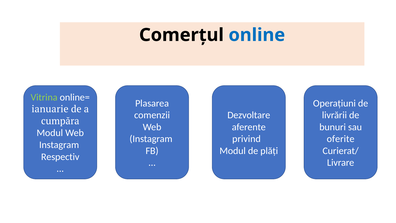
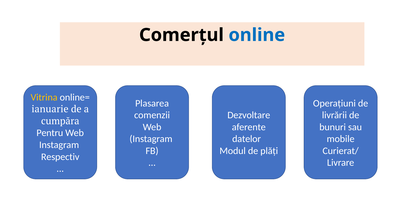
Vitrina colour: light green -> yellow (44, 97)
Modul: Modul -> Pentru (50, 133)
privind: privind -> datelor (247, 139)
oferite: oferite -> mobile (341, 139)
